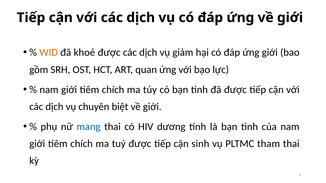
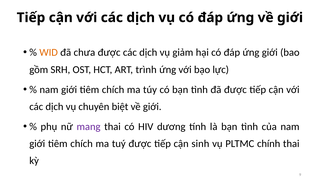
khoẻ: khoẻ -> chưa (84, 53)
quan: quan -> trình (146, 70)
mang colour: blue -> purple (89, 127)
tham: tham -> chính (269, 144)
